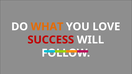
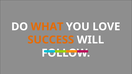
SUCCESS colour: red -> orange (51, 40)
